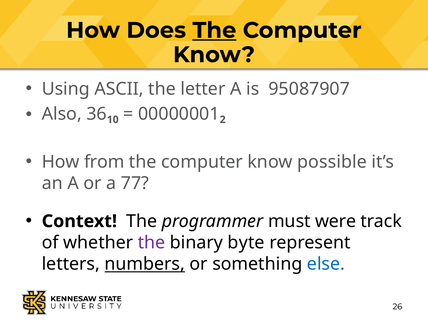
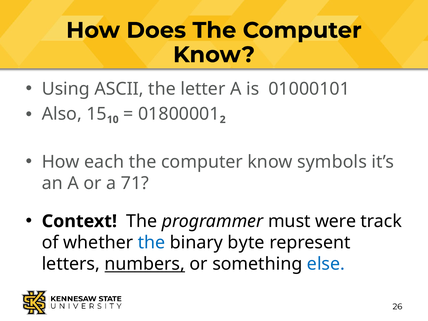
The underline: present -> none (214, 30)
95087907: 95087907 -> 01000101 (309, 89)
36: 36 -> 15 (97, 114)
00000001: 00000001 -> 01800001 (179, 114)
from: from -> each (104, 162)
possible: possible -> symbols (332, 162)
77: 77 -> 71 (135, 183)
the colour: purple -> blue (152, 243)
